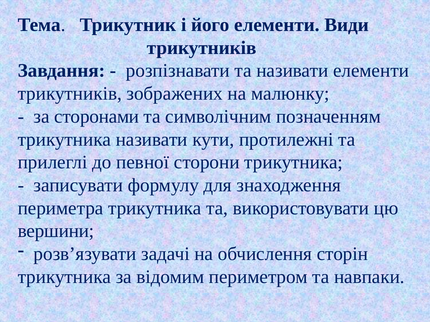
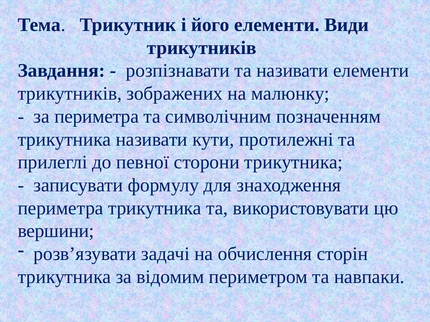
за сторонами: сторонами -> периметра (97, 117)
